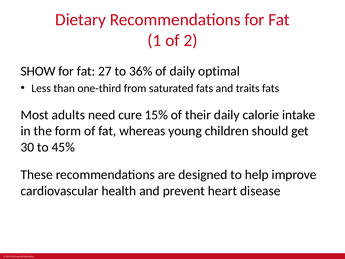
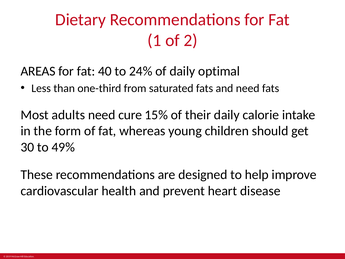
SHOW: SHOW -> AREAS (38, 71)
27: 27 -> 40 (105, 71)
36%: 36% -> 24% (141, 71)
and traits: traits -> need (248, 88)
45%: 45% -> 49% (63, 147)
